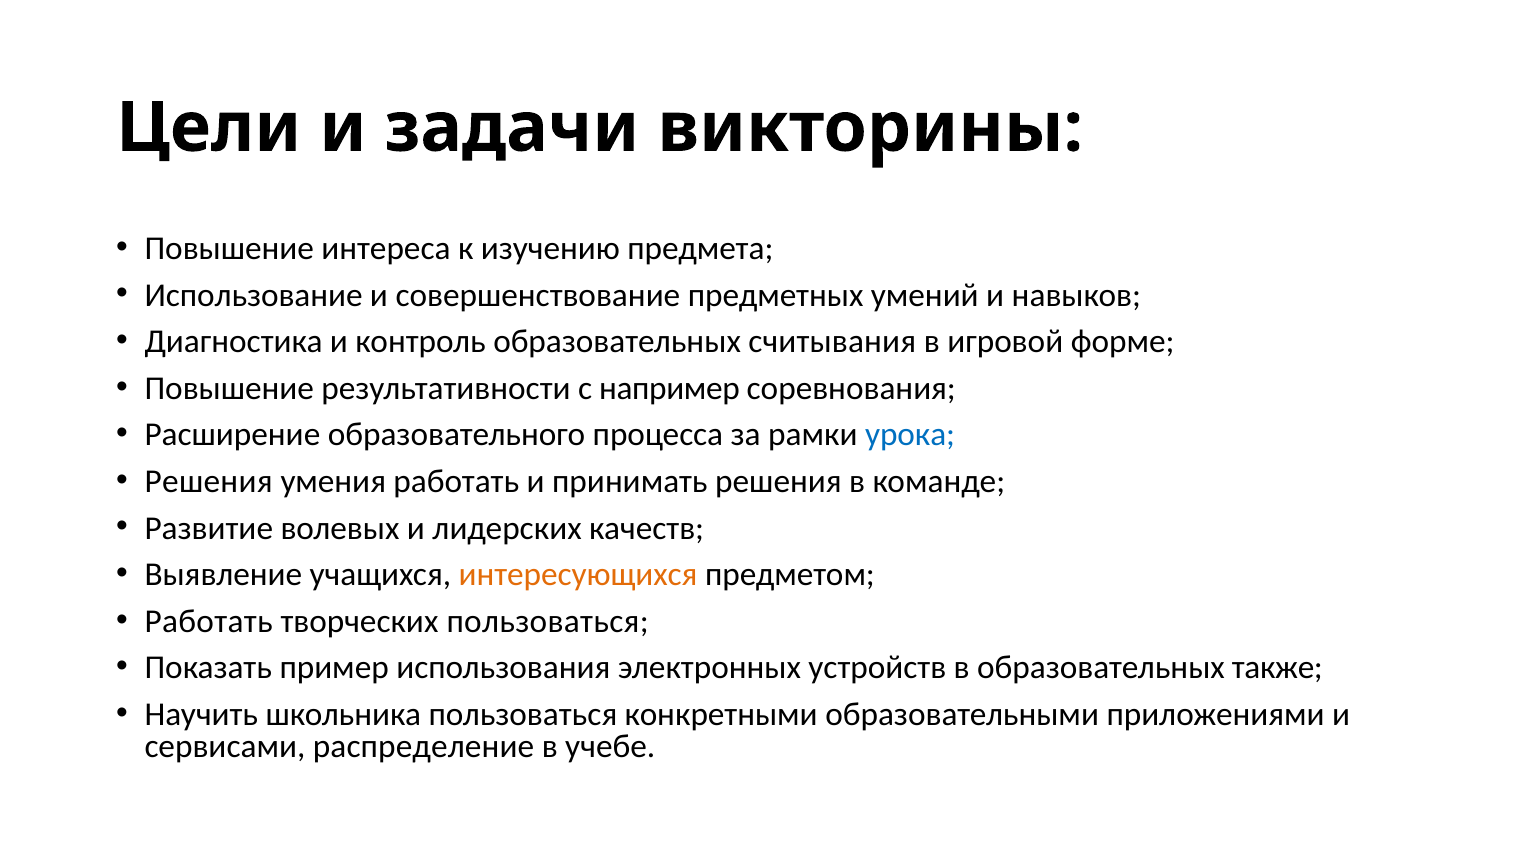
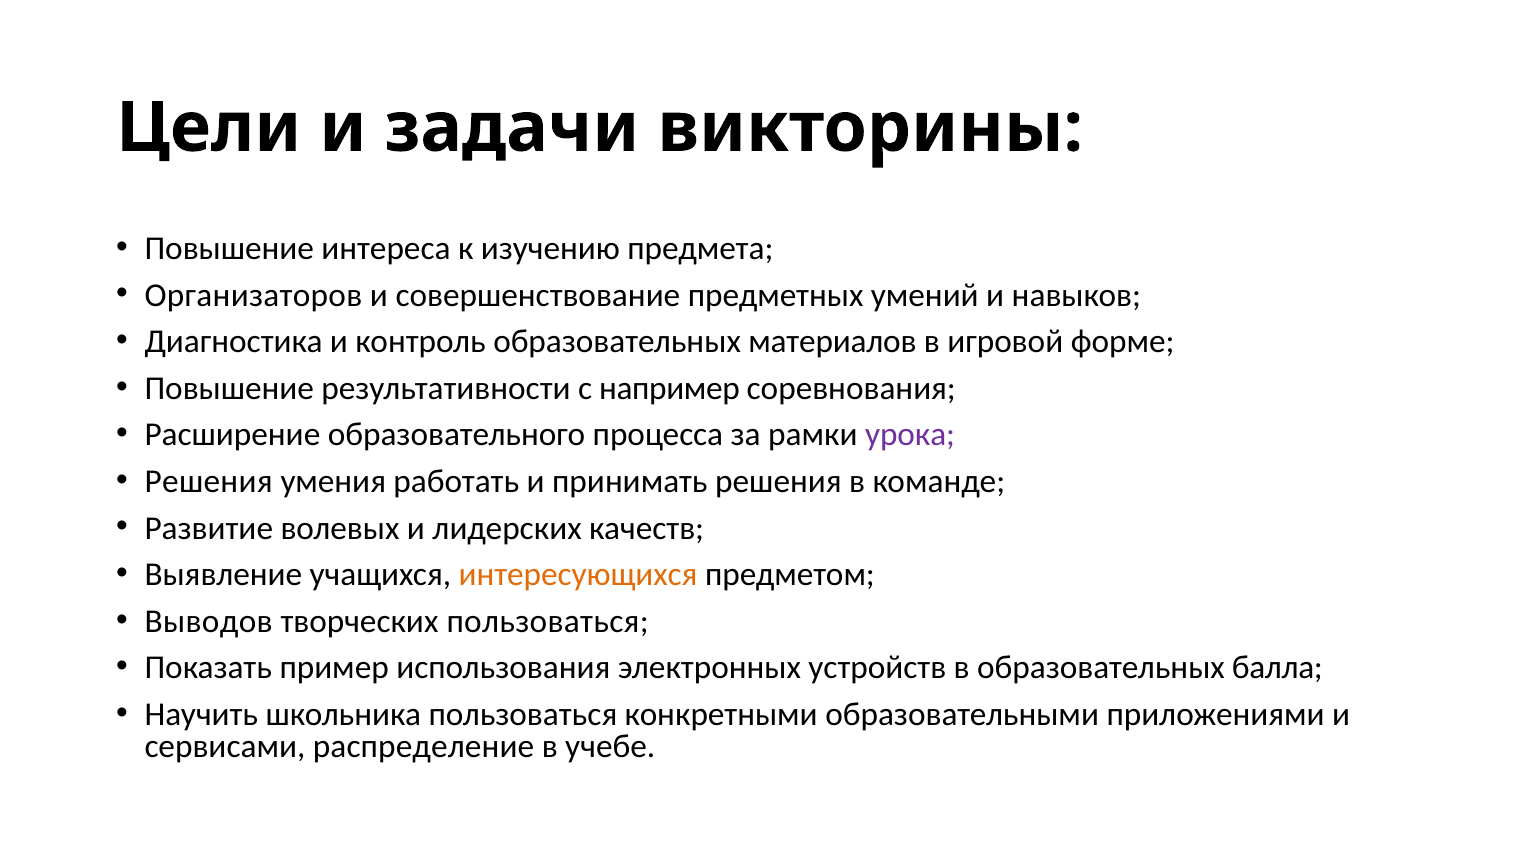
Использование: Использование -> Организаторов (253, 295)
считывания: считывания -> материалов (832, 342)
урока colour: blue -> purple (910, 435)
Работать: Работать -> Выводов (209, 621)
также: также -> балла (1277, 668)
